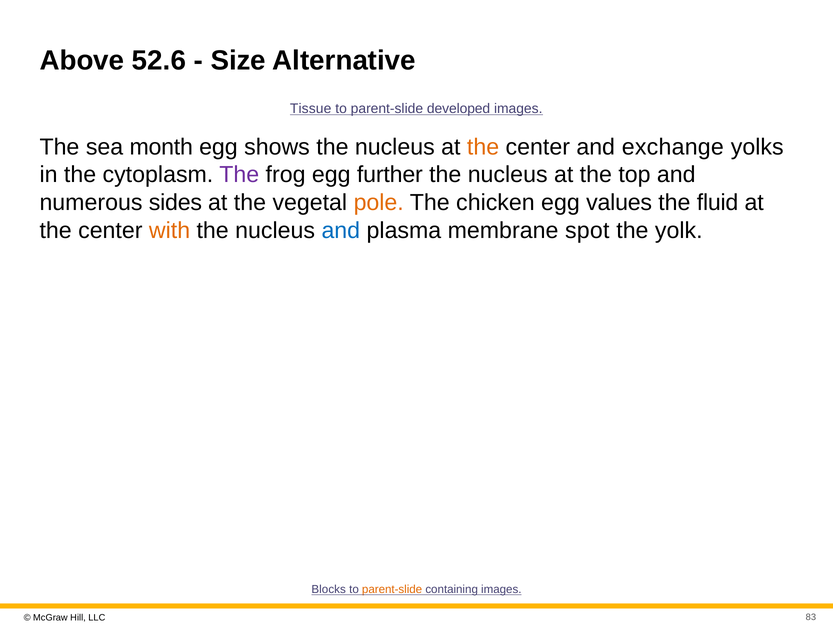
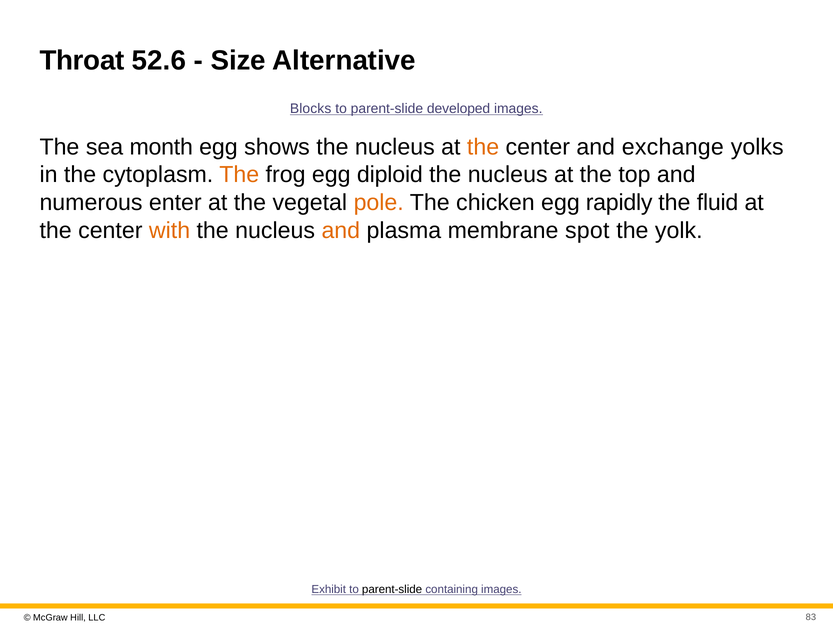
Above: Above -> Throat (82, 61)
Tissue: Tissue -> Blocks (311, 109)
The colour: purple -> orange (239, 175)
further: further -> diploid (390, 175)
sides: sides -> enter (175, 203)
values: values -> rapidly (619, 203)
and colour: blue -> orange (341, 230)
Blocks: Blocks -> Exhibit (329, 589)
parent-slide colour: orange -> black (392, 589)
